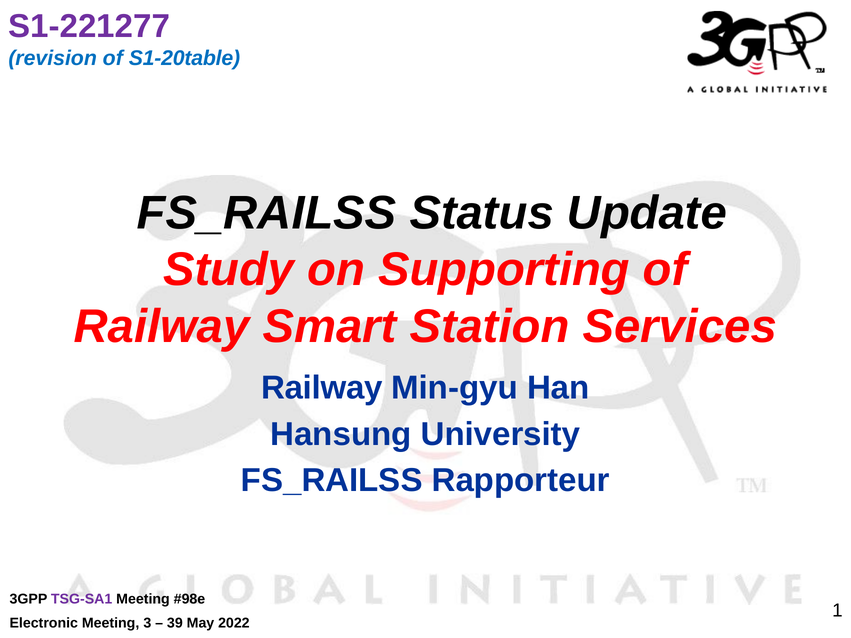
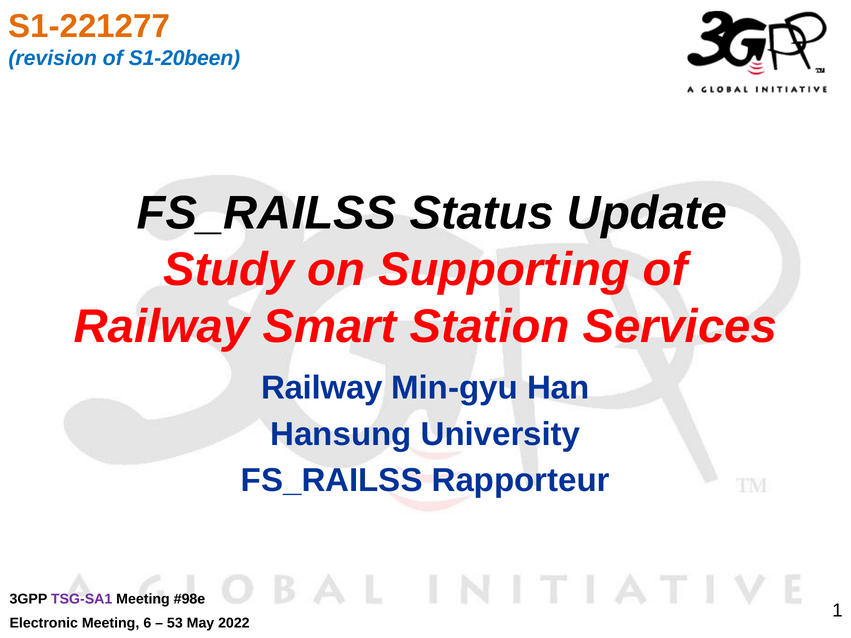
S1-221277 colour: purple -> orange (89, 26)
S1-20table: S1-20table -> S1-20been (184, 58)
3: 3 -> 6 (147, 623)
39: 39 -> 53 (175, 623)
